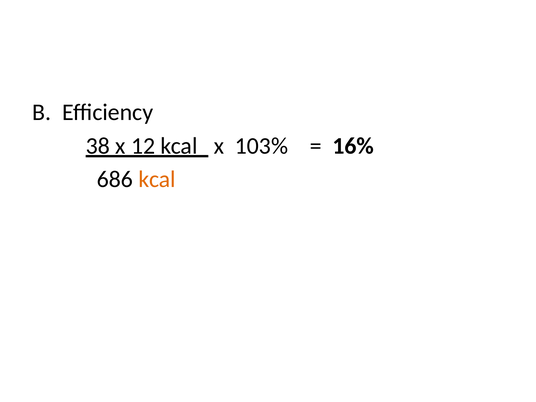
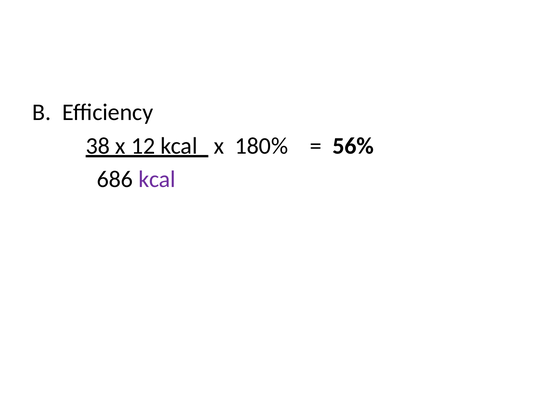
103%: 103% -> 180% (261, 146)
16%: 16% -> 56% (353, 146)
kcal colour: orange -> purple (157, 179)
